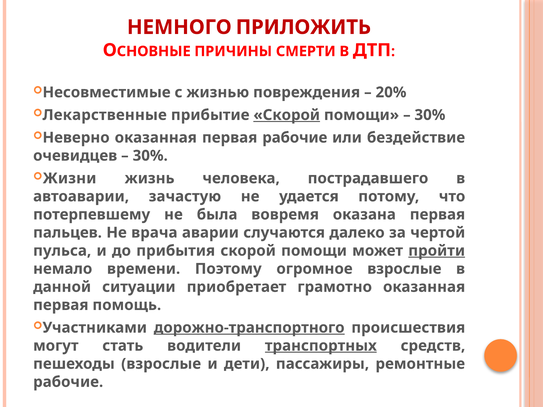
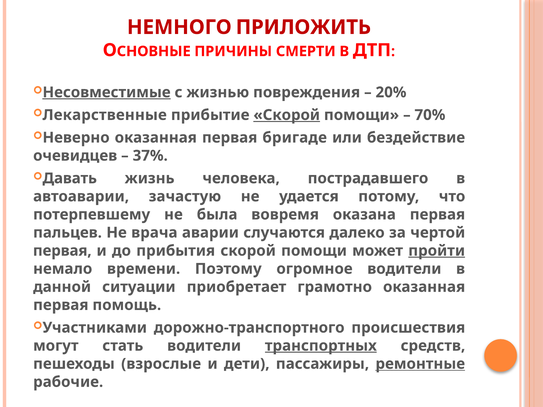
Несовместимые underline: none -> present (107, 92)
30%: 30% -> 70% (430, 115)
первая рабочие: рабочие -> бригаде (295, 138)
30%: 30% -> 37% (150, 156)
Жизни: Жизни -> Давать (70, 178)
пульса: пульса -> первая (62, 251)
огромное взрослые: взрослые -> водители (404, 269)
дорожно-транспортного underline: present -> none (249, 328)
ремонтные underline: none -> present (420, 364)
